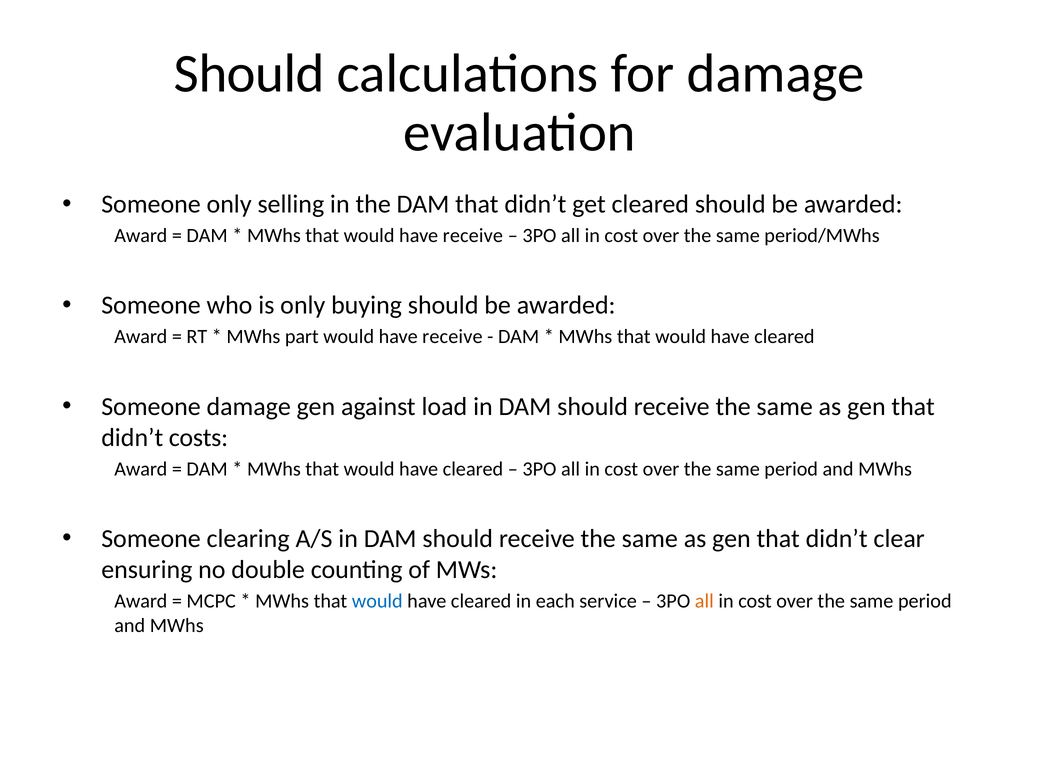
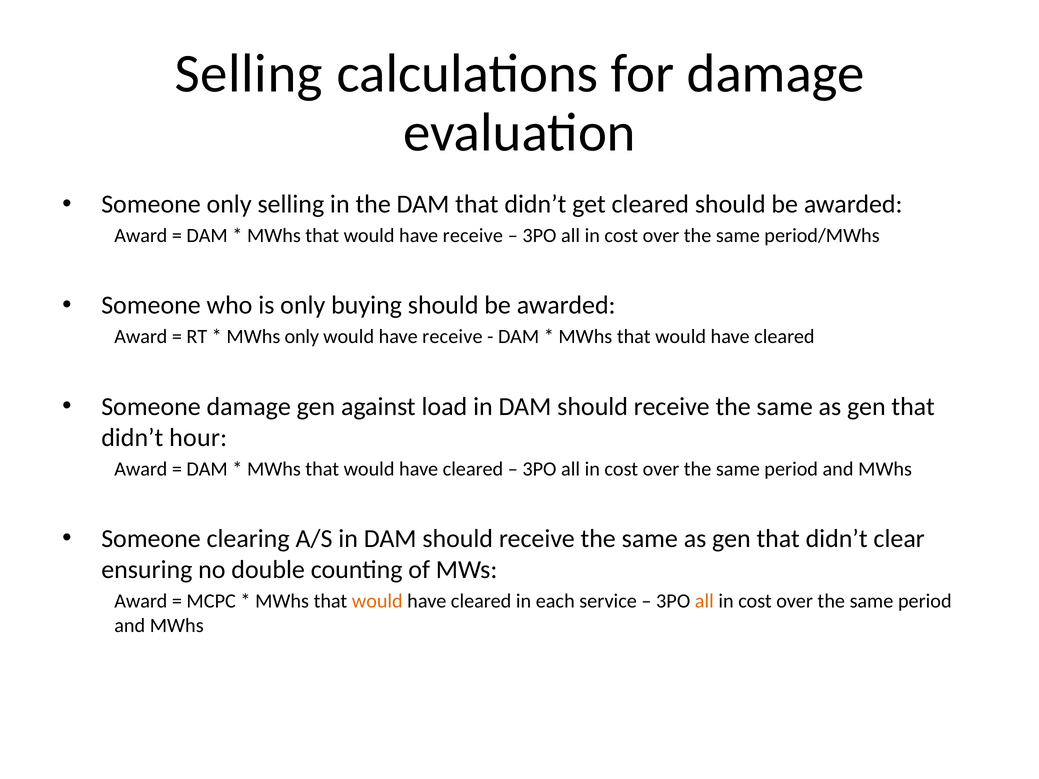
Should: Should -> Selling (249, 74)
MWhs part: part -> only (302, 337)
costs: costs -> hour (198, 438)
would colour: blue -> orange (377, 601)
